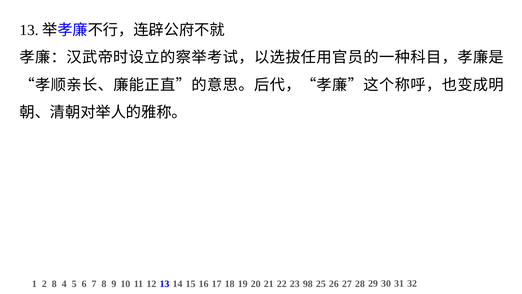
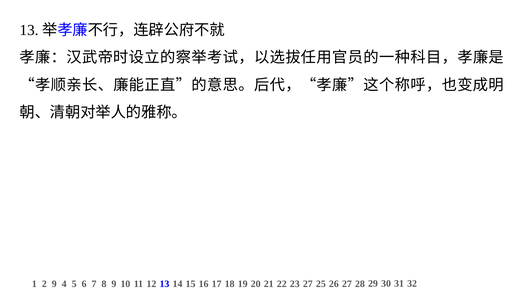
2 8: 8 -> 9 (54, 284)
23 98: 98 -> 27 (308, 284)
